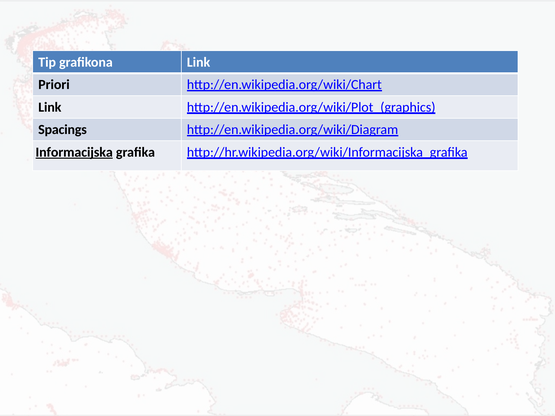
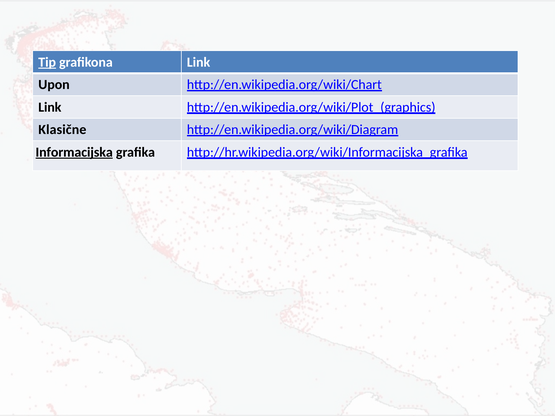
Tip underline: none -> present (47, 62)
Priori: Priori -> Upon (54, 85)
Spacings: Spacings -> Klasične (62, 130)
